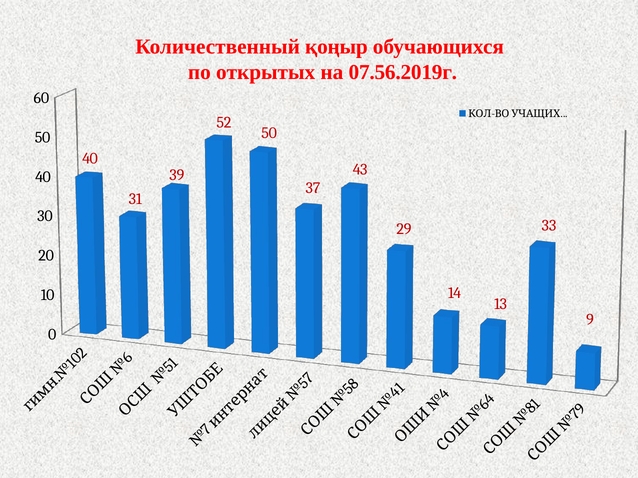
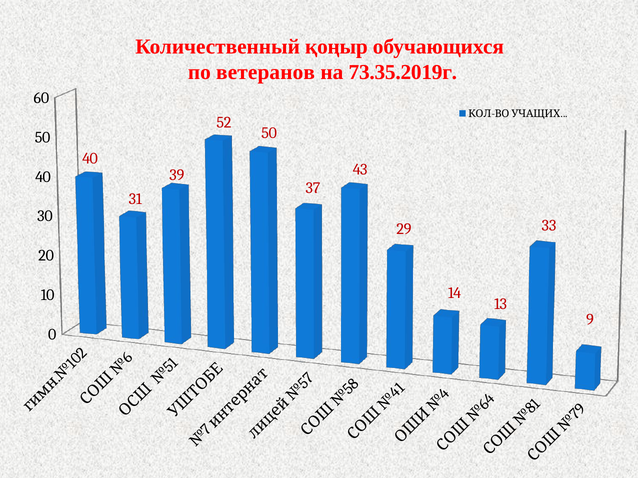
открытых: открытых -> ветеранов (266, 72)
07.56.2019г: 07.56.2019г -> 73.35.2019г (403, 72)
